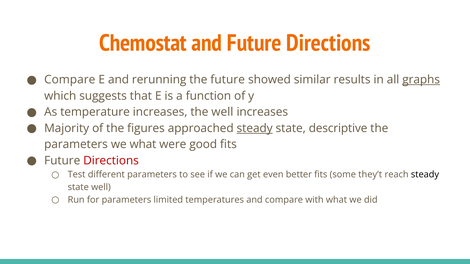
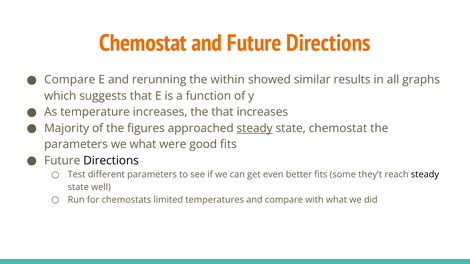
the future: future -> within (228, 80)
graphs underline: present -> none (421, 80)
the well: well -> that (222, 112)
state descriptive: descriptive -> chemostat (338, 128)
Directions colour: red -> black (111, 161)
for parameters: parameters -> chemostats (126, 200)
